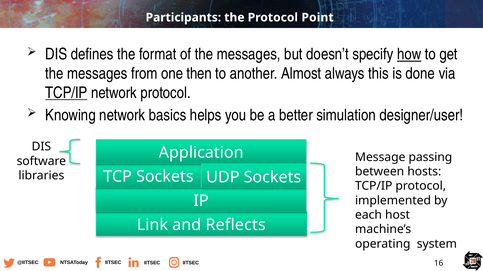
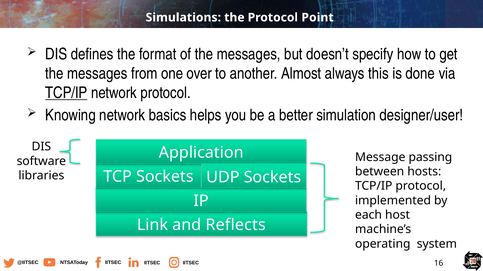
Participants: Participants -> Simulations (183, 18)
how underline: present -> none (409, 54)
then: then -> over (199, 74)
